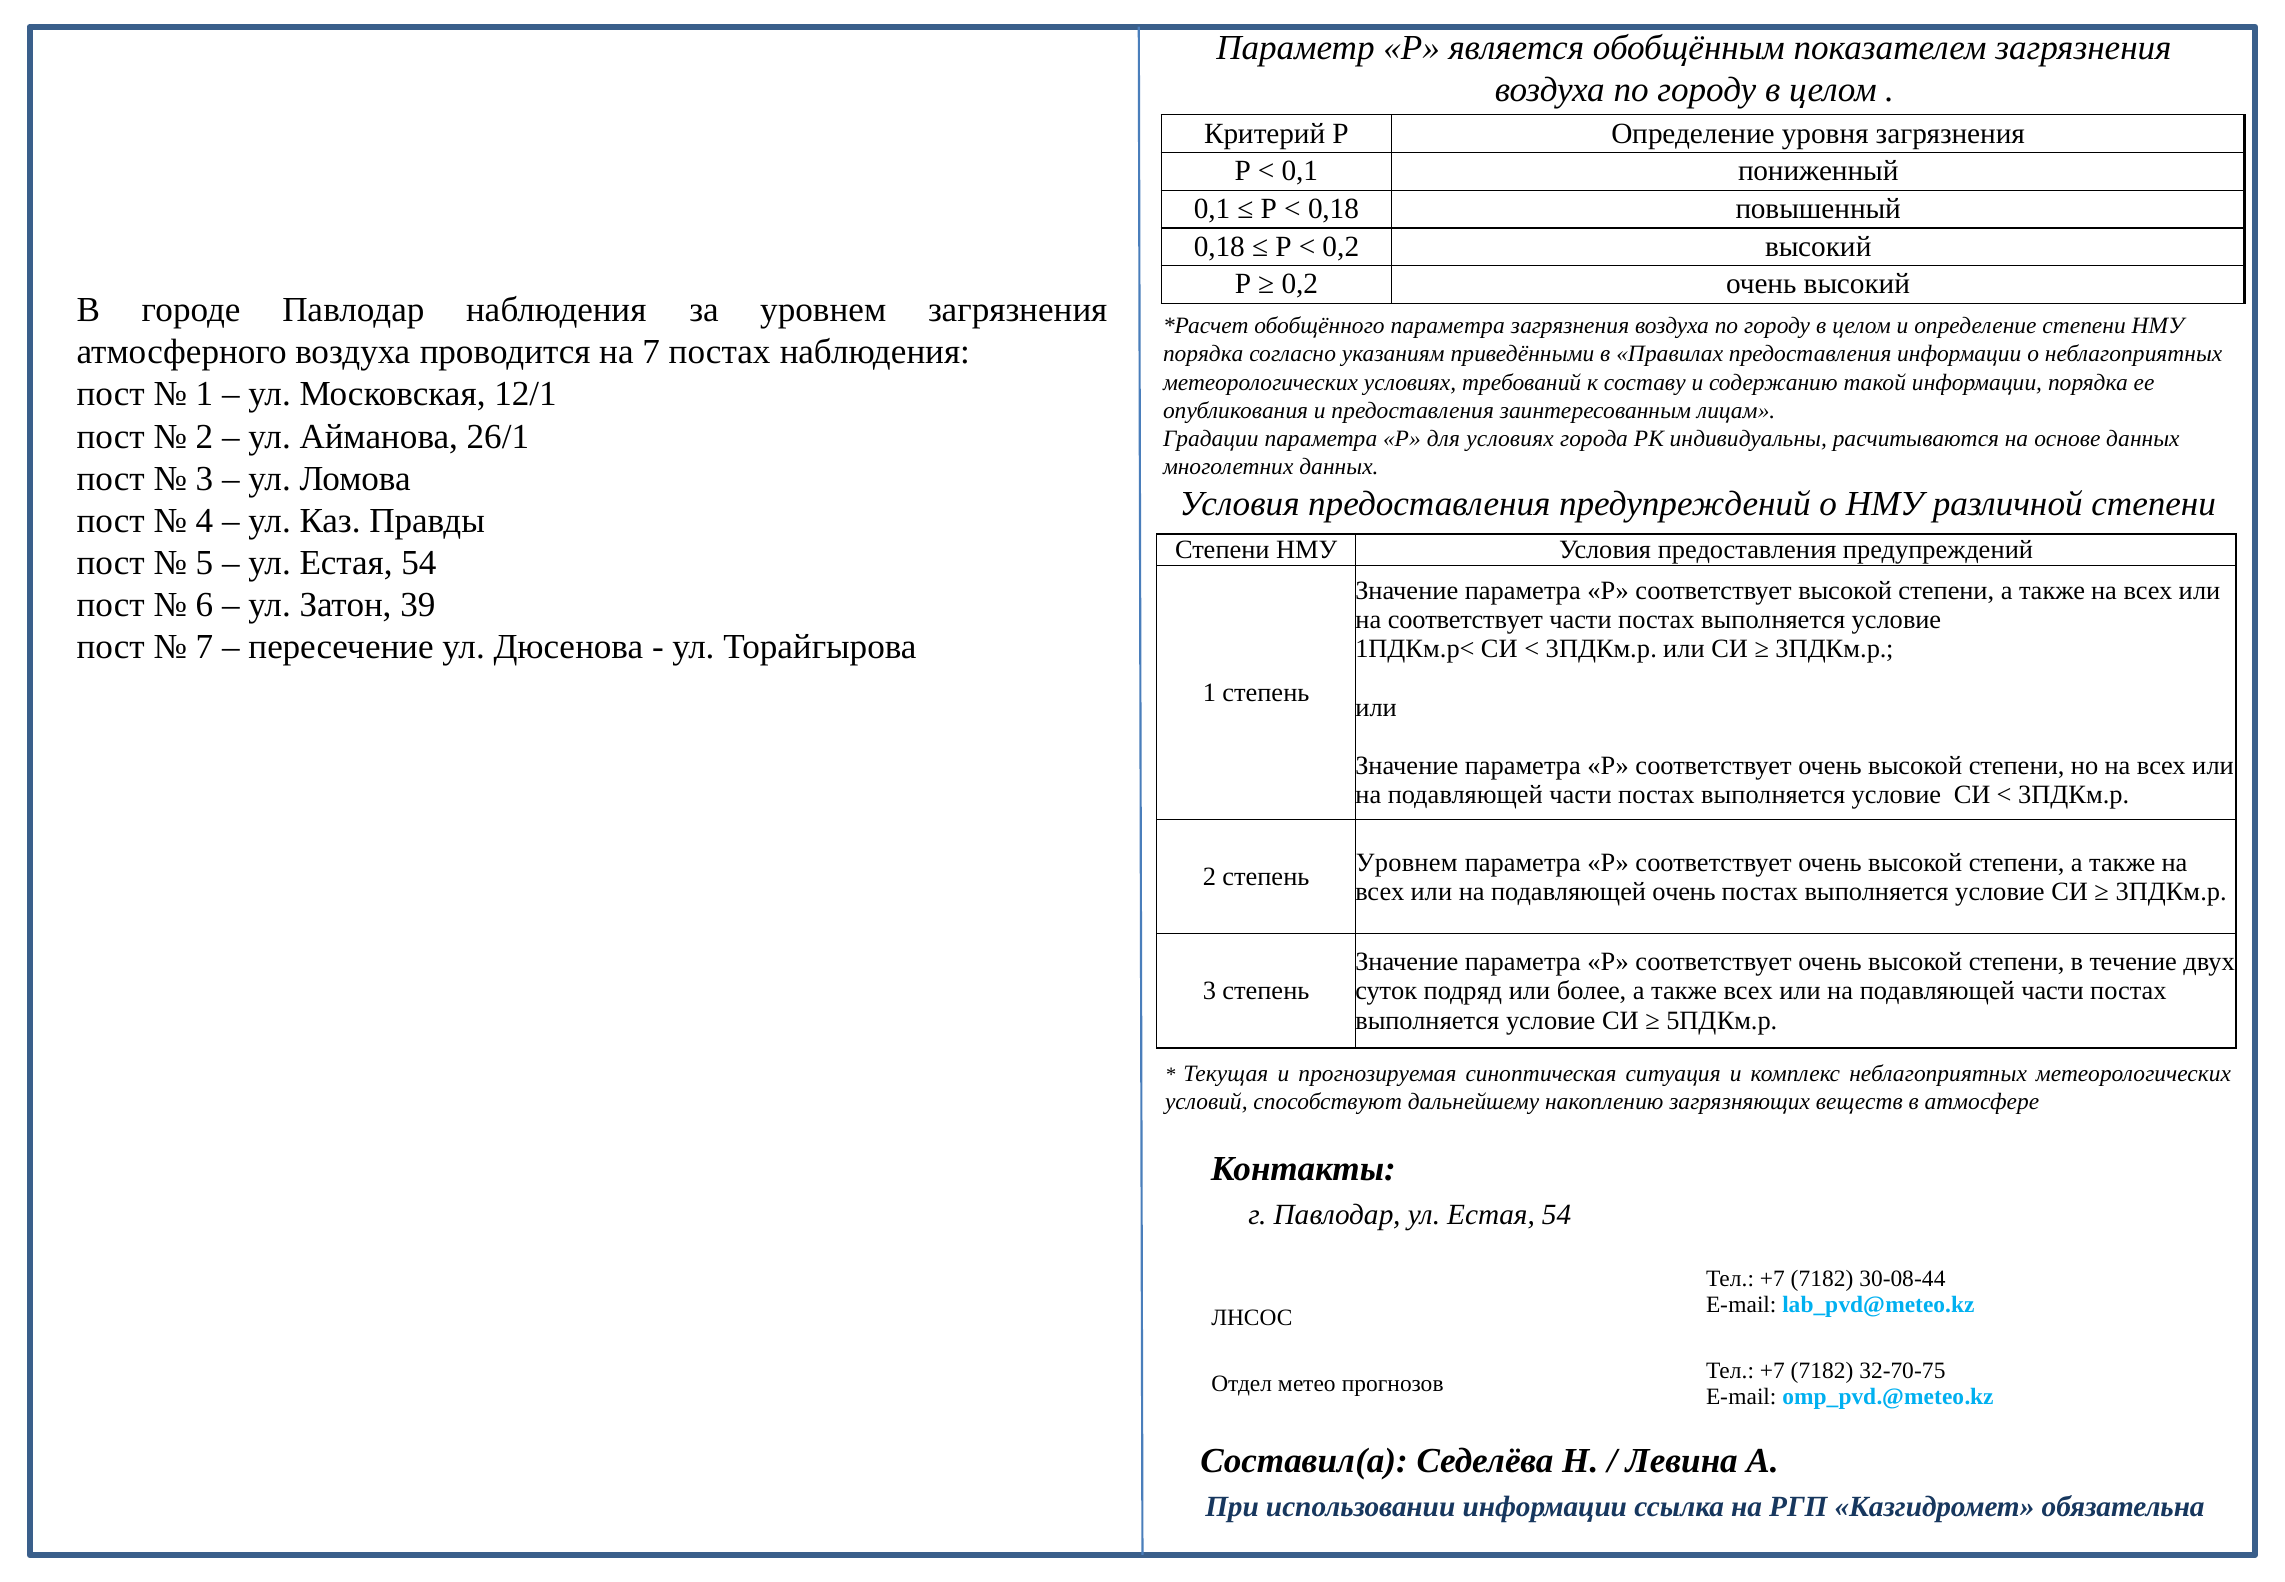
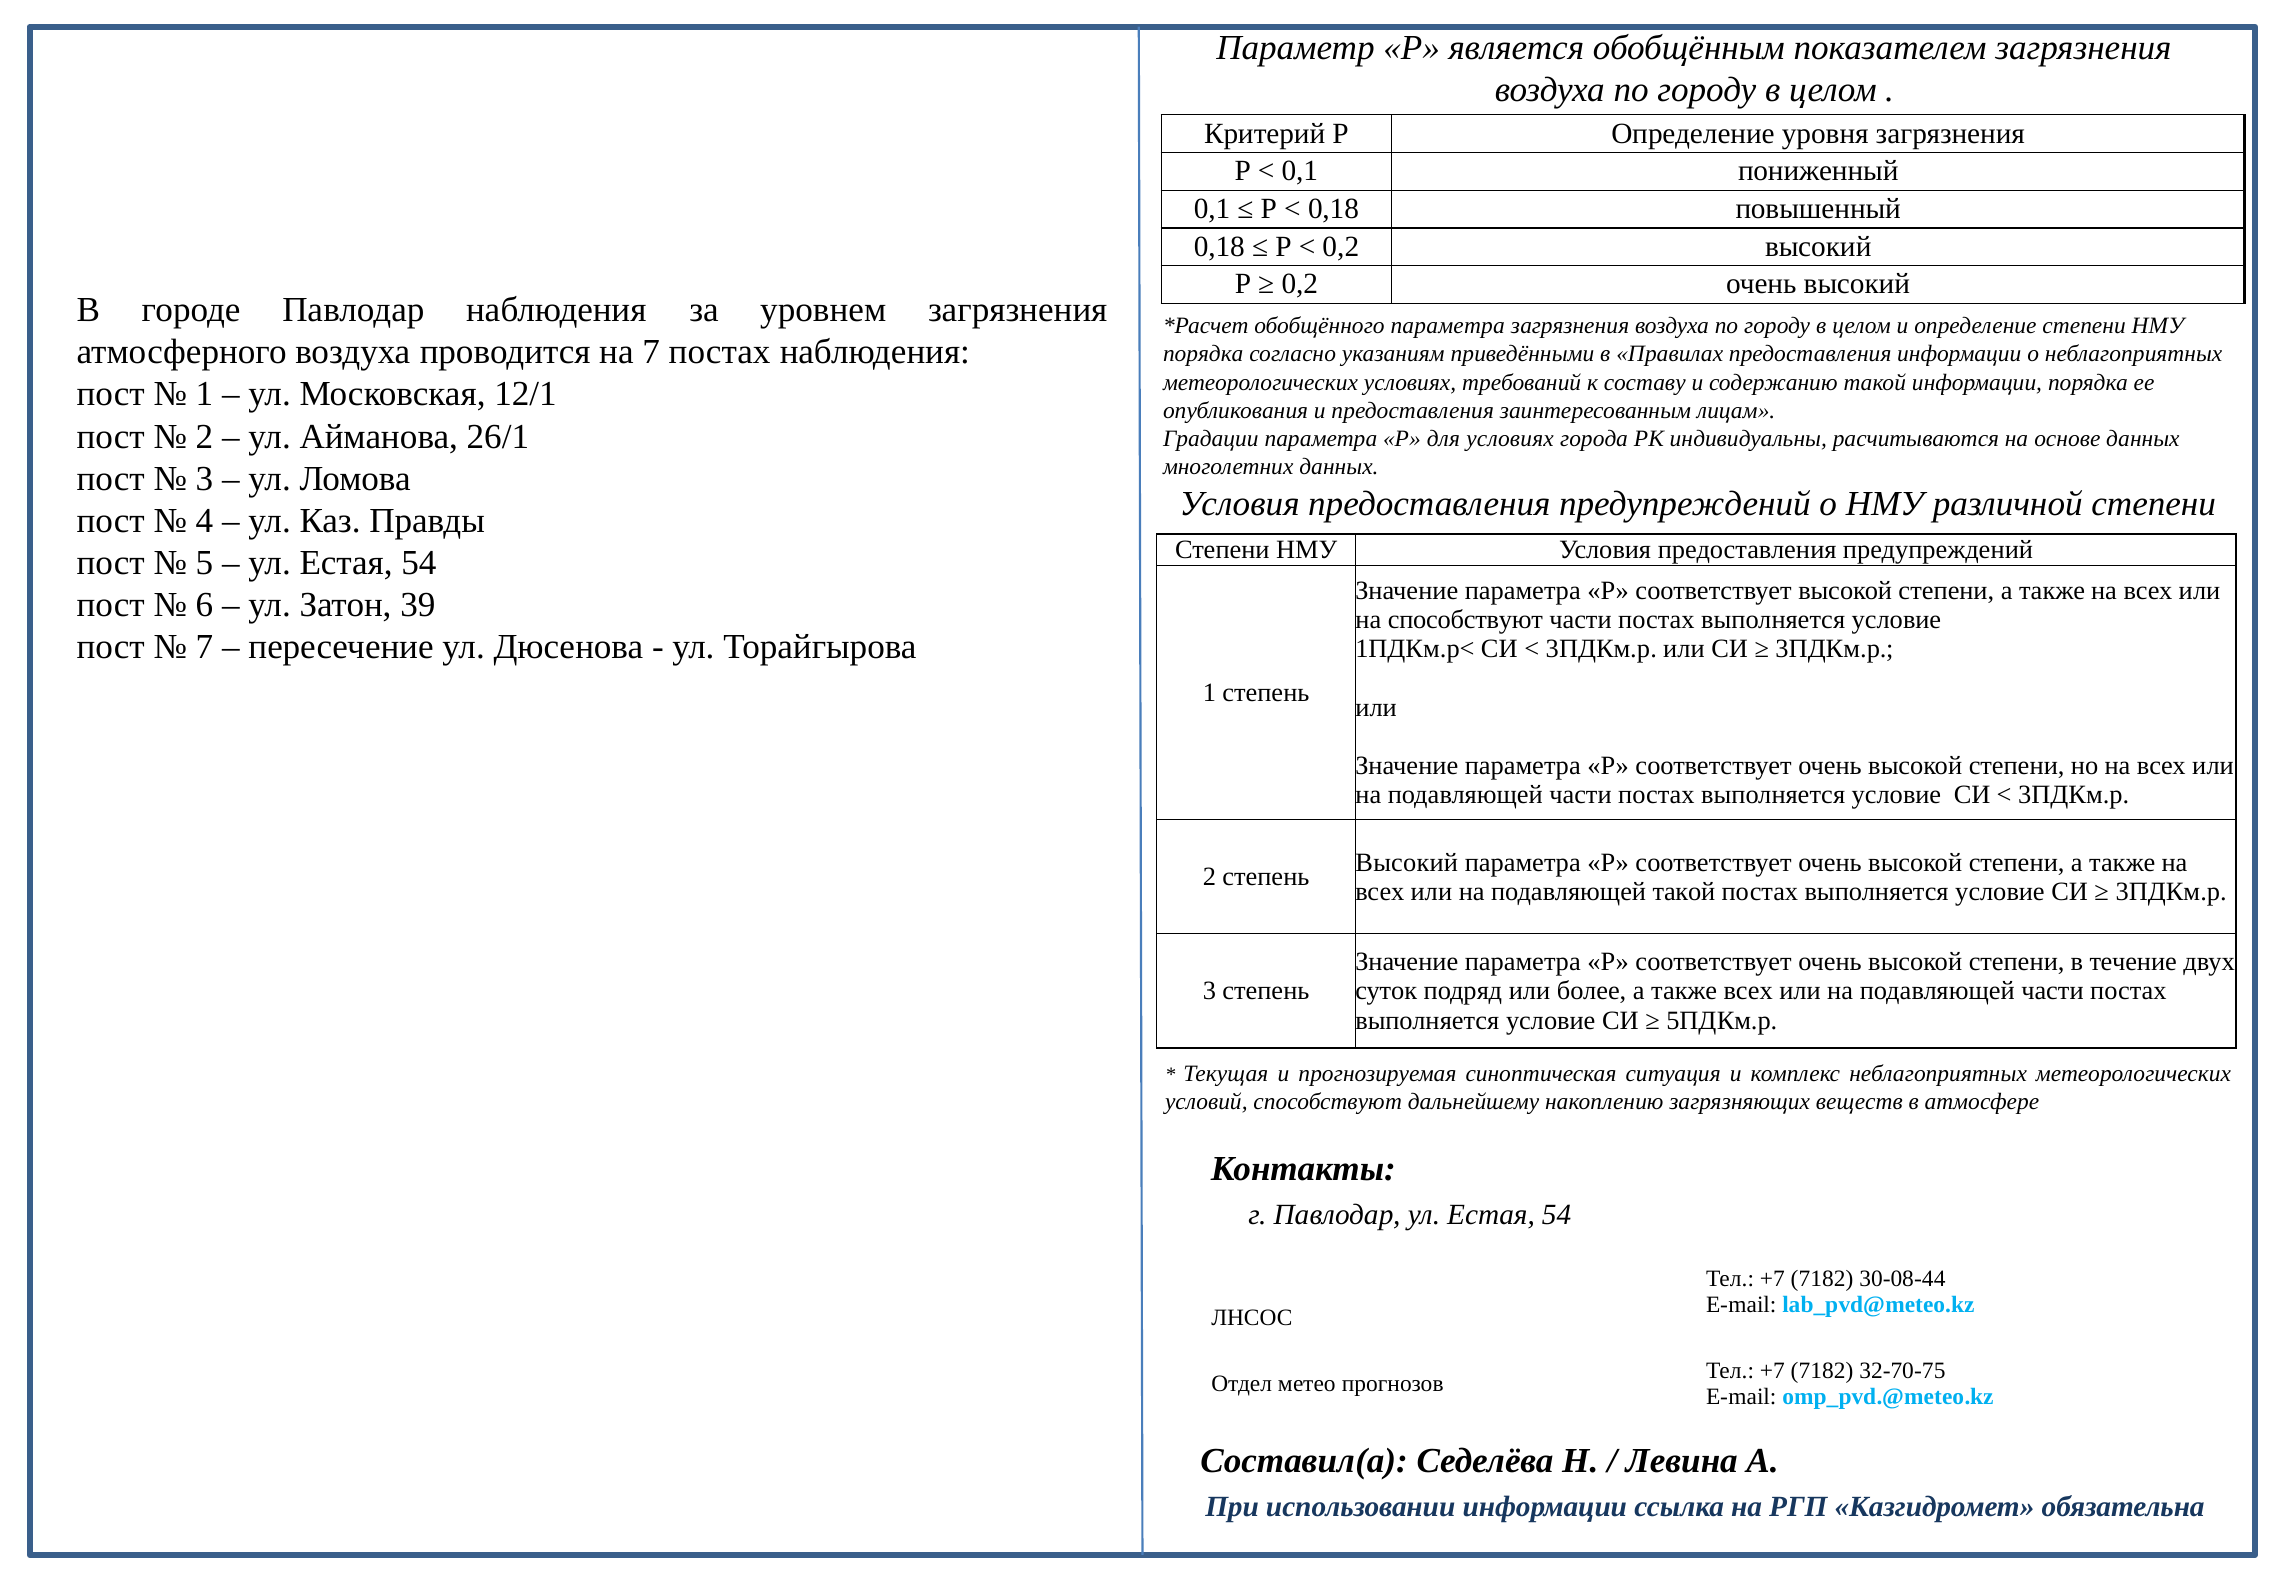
на соответствует: соответствует -> способствуют (1465, 620)
Уровнем: Уровнем -> Высокий (1407, 862)
подавляющей очень: очень -> такой (1684, 892)
